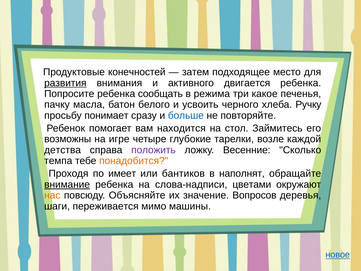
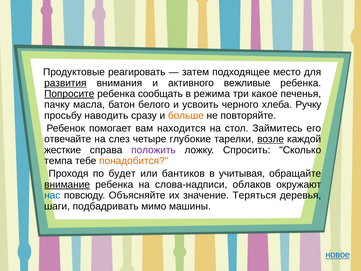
конечностей: конечностей -> реагировать (137, 72)
двигается: двигается -> вежливые (247, 83)
Попросите underline: none -> present (69, 94)
понимает: понимает -> наводить (106, 115)
больше colour: blue -> orange (186, 115)
возможны: возможны -> отвечайте (68, 139)
игре: игре -> слез (119, 139)
возле underline: none -> present (271, 139)
детства: детства -> жесткие (63, 150)
Весенние: Весенние -> Спросить (247, 150)
имеет: имеет -> будет (122, 174)
наполнят: наполнят -> учитывая (242, 174)
цветами: цветами -> облаков (252, 184)
нас colour: orange -> blue (52, 195)
Вопросов: Вопросов -> Теряться (254, 195)
переживается: переживается -> подбадривать (106, 206)
